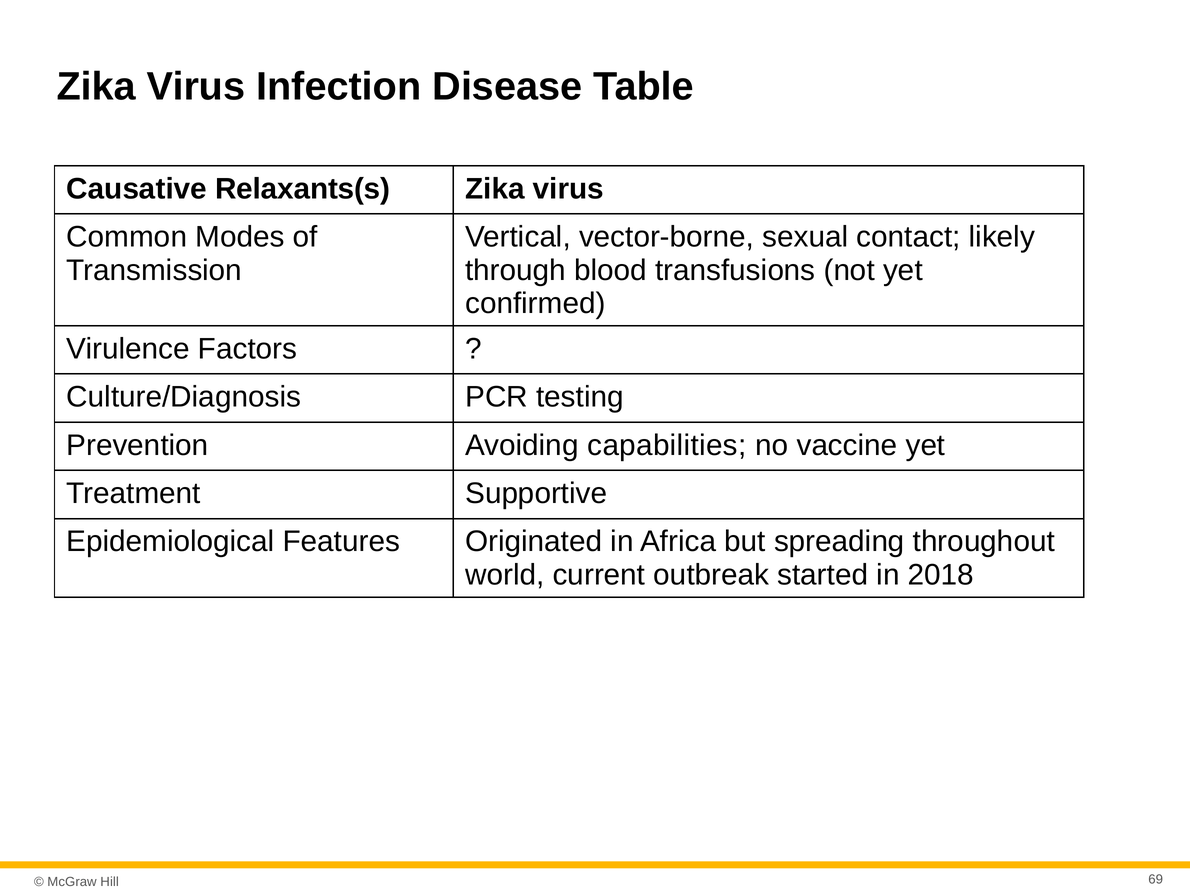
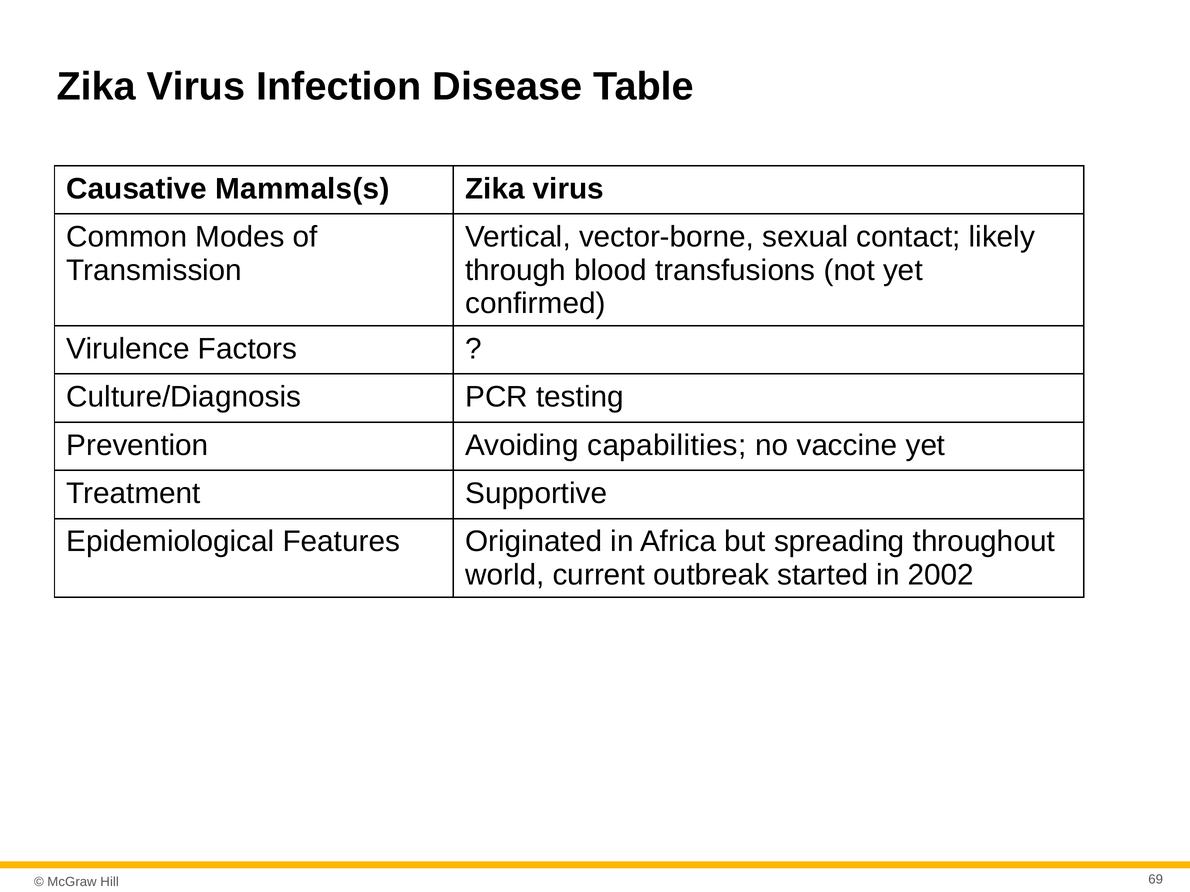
Relaxants(s: Relaxants(s -> Mammals(s (302, 189)
2018: 2018 -> 2002 (941, 575)
